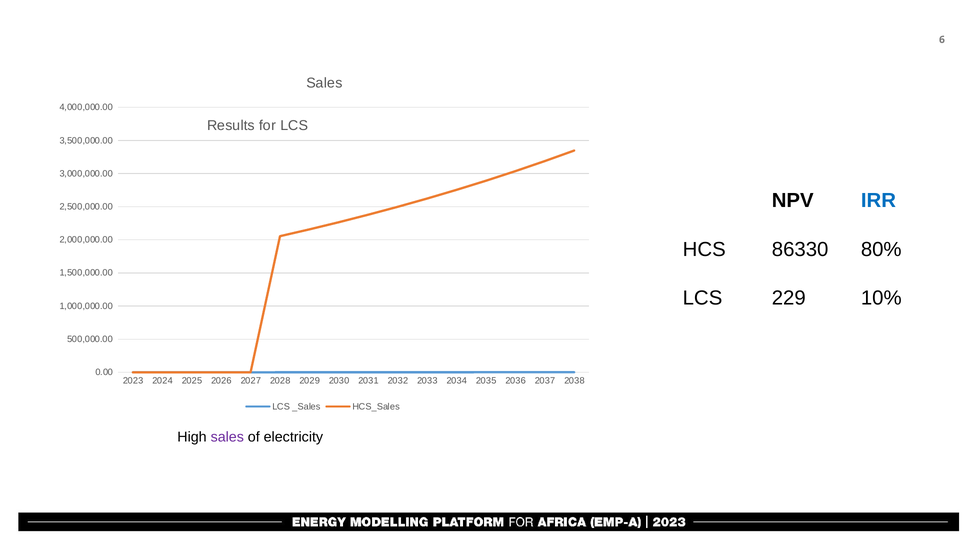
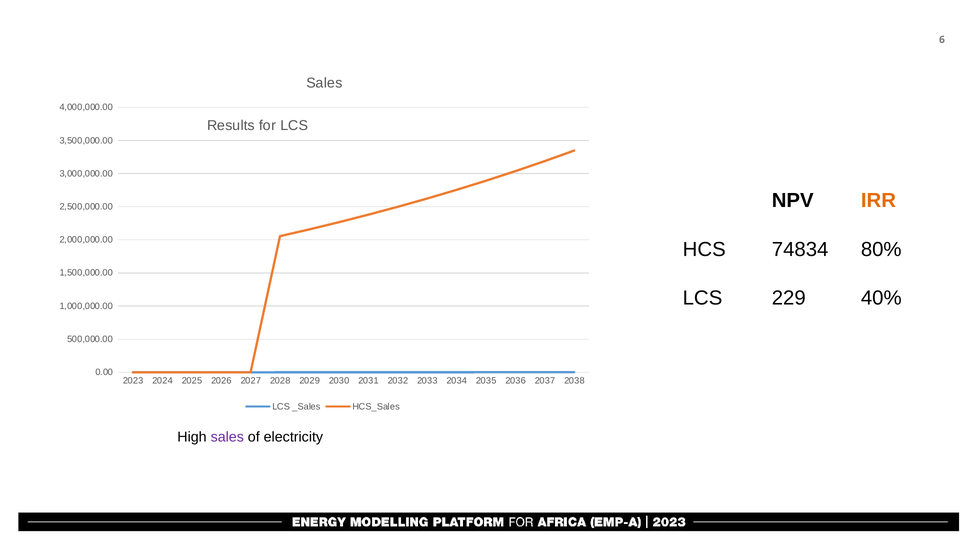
IRR colour: blue -> orange (878, 201)
86330: 86330 -> 74834 (800, 250)
10%: 10% -> 40% (881, 299)
